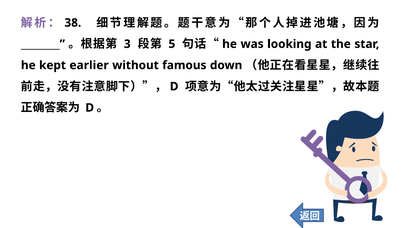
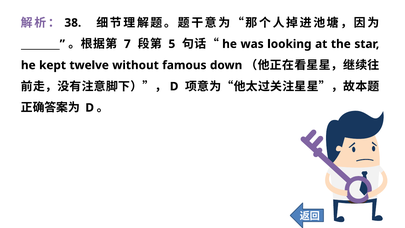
3: 3 -> 7 (127, 44)
earlier: earlier -> twelve (89, 65)
